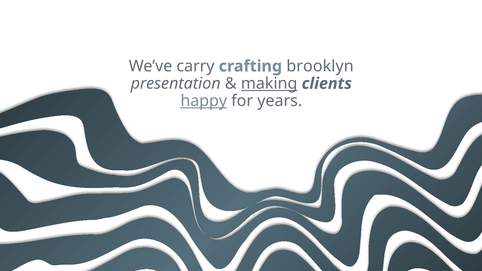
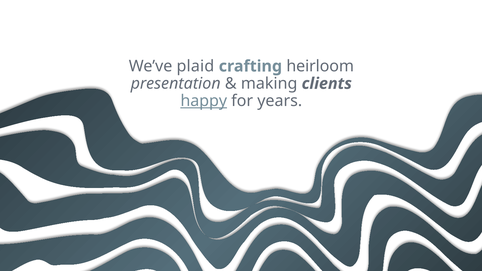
carry: carry -> plaid (195, 66)
brooklyn: brooklyn -> heirloom (320, 66)
making underline: present -> none (269, 84)
